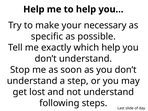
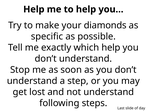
necessary: necessary -> diamonds (105, 25)
